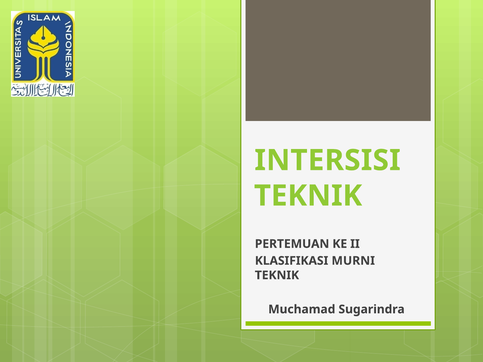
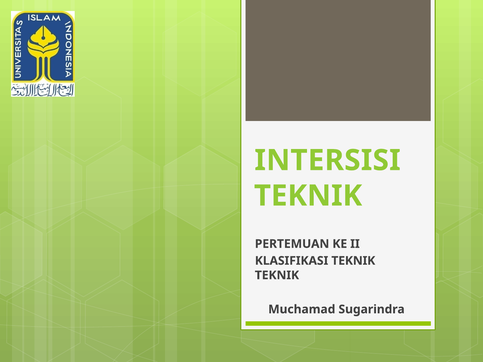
KLASIFIKASI MURNI: MURNI -> TEKNIK (353, 261)
